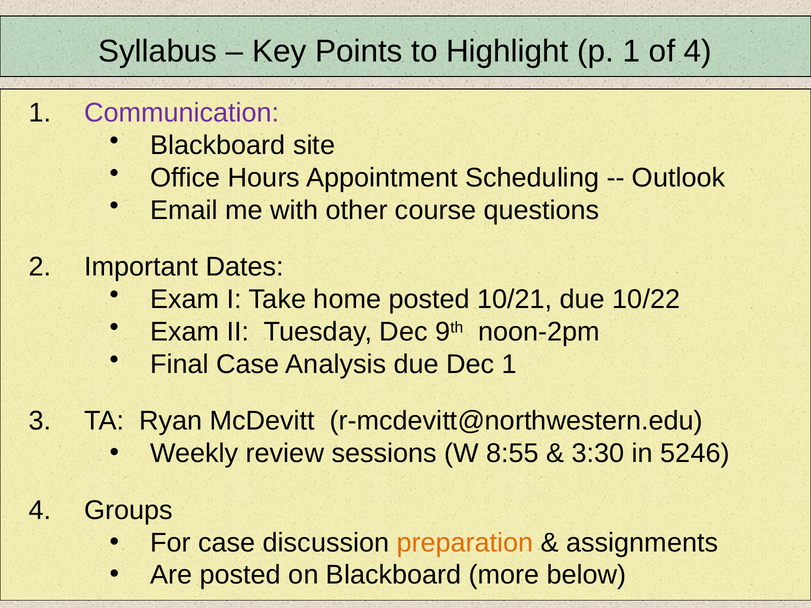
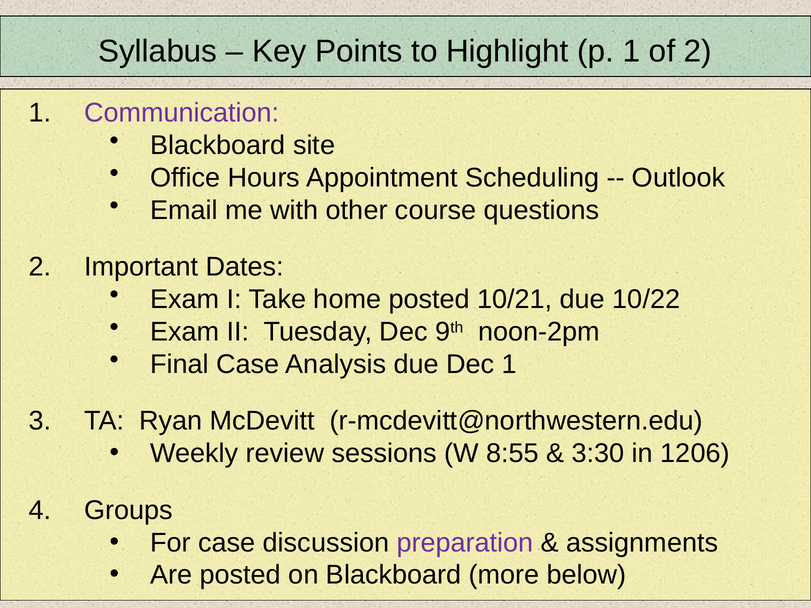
of 4: 4 -> 2 (698, 51)
5246: 5246 -> 1206 (695, 454)
preparation colour: orange -> purple (465, 543)
